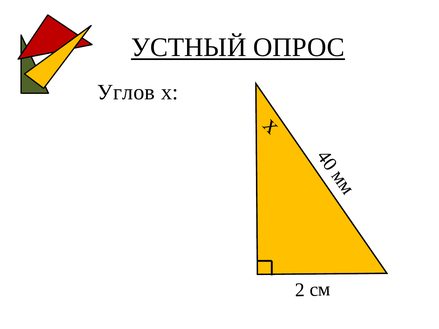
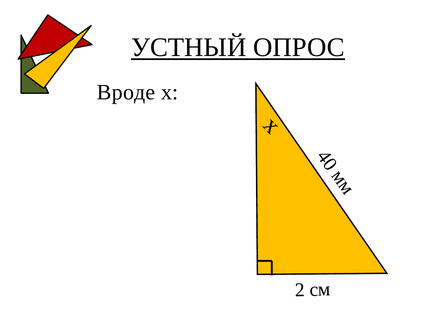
Углов: Углов -> Вроде (126, 92)
